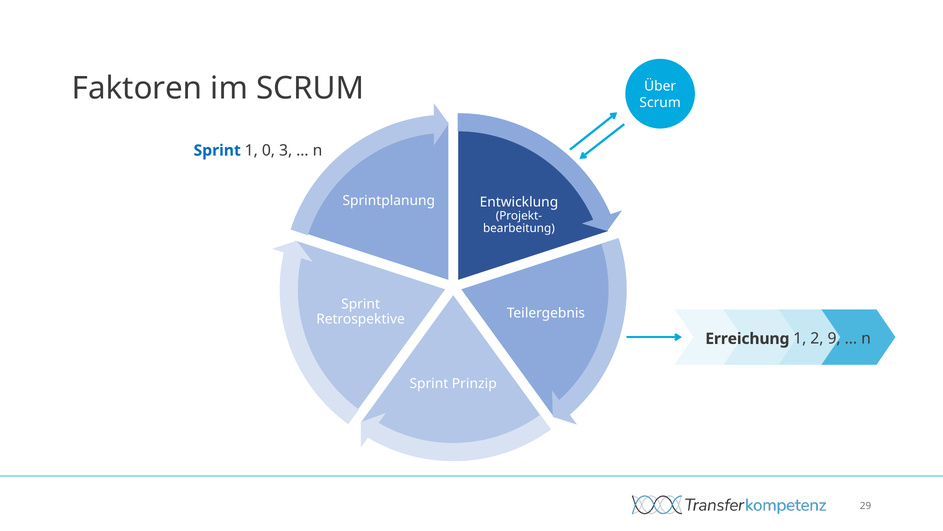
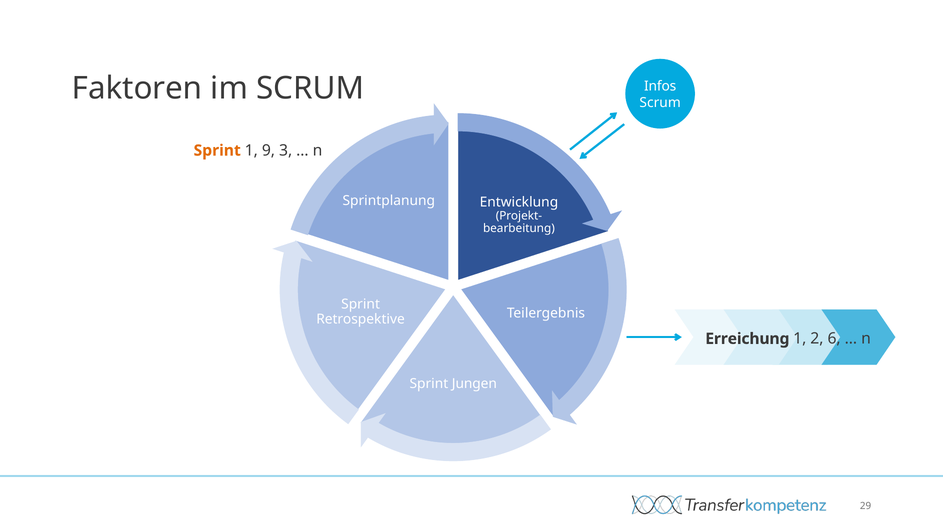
Über: Über -> Infos (660, 86)
Sprint colour: blue -> orange (217, 150)
0: 0 -> 9 (268, 150)
9: 9 -> 6 (834, 338)
Prinzip: Prinzip -> Jungen (474, 383)
